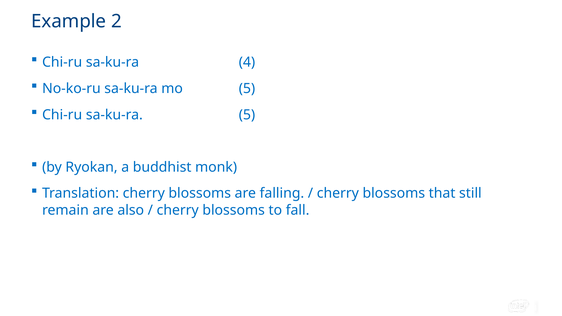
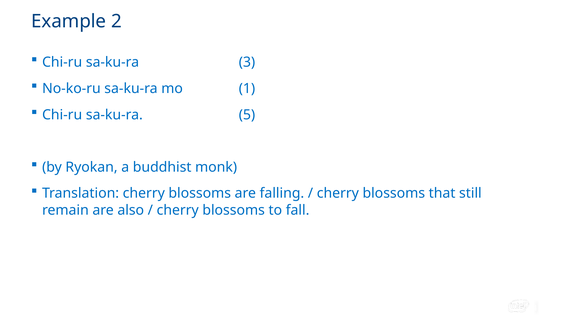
sa-ku-ra 4: 4 -> 3 (247, 62)
mo 5: 5 -> 1 (247, 89)
